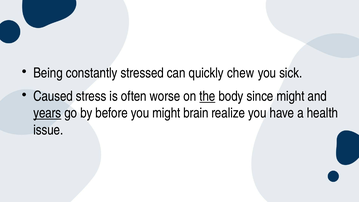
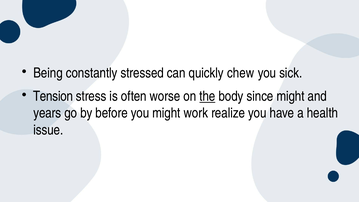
Caused: Caused -> Tension (53, 96)
years underline: present -> none (47, 113)
brain: brain -> work (196, 113)
